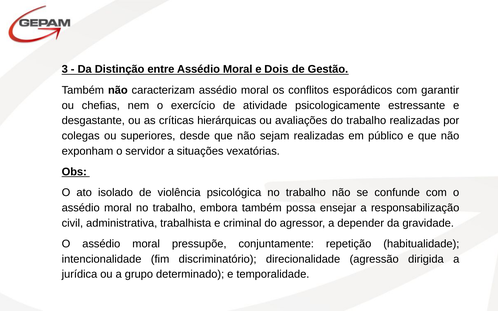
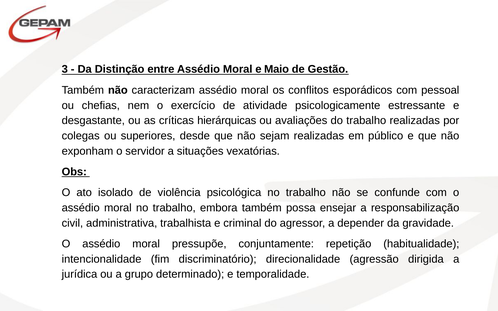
Dois: Dois -> Maio (277, 69)
garantir: garantir -> pessoal (440, 90)
